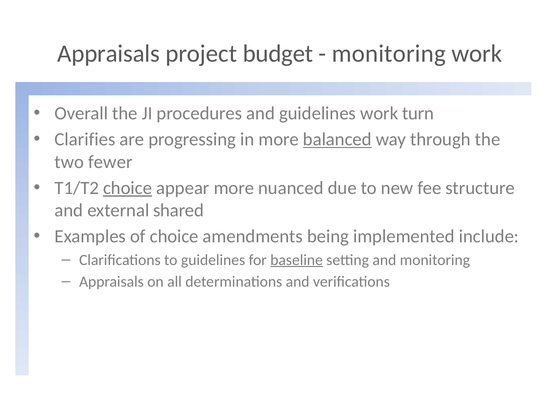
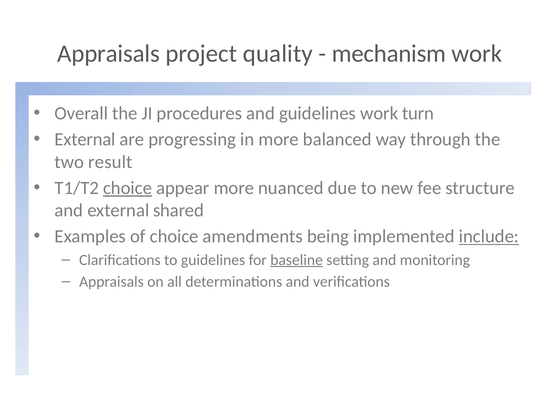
budget: budget -> quality (278, 54)
monitoring: monitoring -> mechanism (389, 54)
Clarifies: Clarifies -> External (85, 139)
balanced underline: present -> none (337, 139)
fewer: fewer -> result (110, 162)
include underline: none -> present (489, 236)
